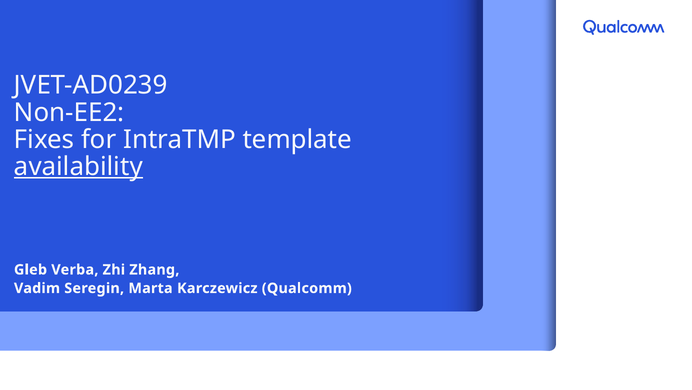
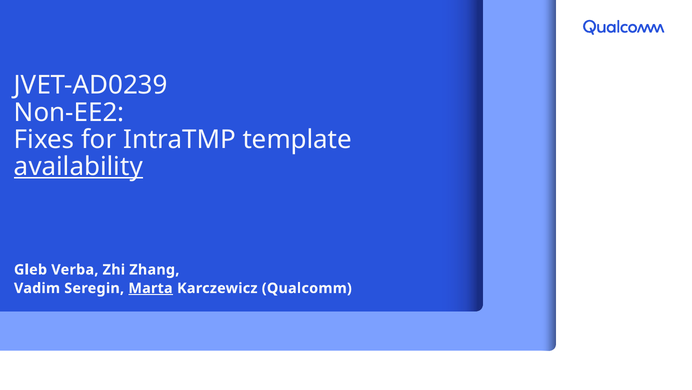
Marta underline: none -> present (151, 288)
